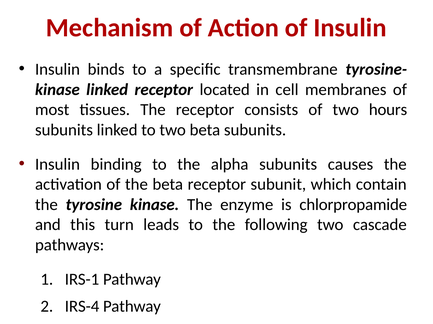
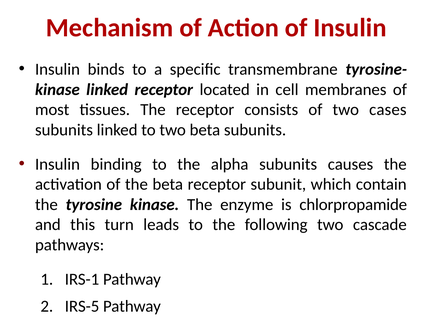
hours: hours -> cases (388, 110)
IRS-4: IRS-4 -> IRS-5 (82, 307)
